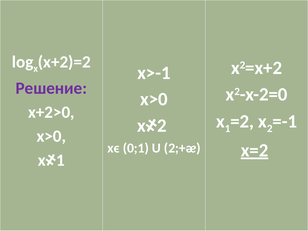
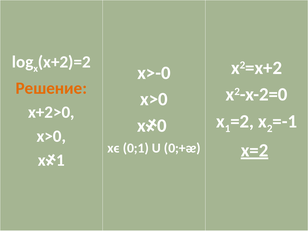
x>-1: x>-1 -> x>-0 (154, 73)
Решение colour: purple -> orange (51, 88)
x҂2: x҂2 -> x҂0 (152, 126)
2;+ᴂ: 2;+ᴂ -> 0;+ᴂ (182, 148)
